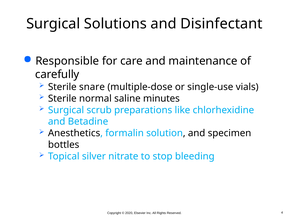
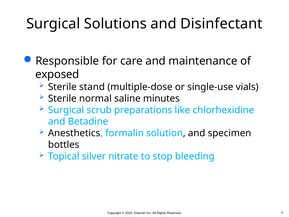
carefully: carefully -> exposed (57, 74)
snare: snare -> stand (92, 87)
